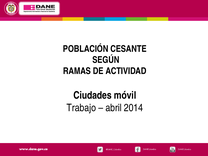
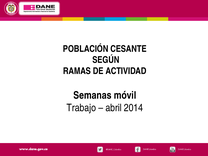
Ciudades: Ciudades -> Semanas (92, 95)
